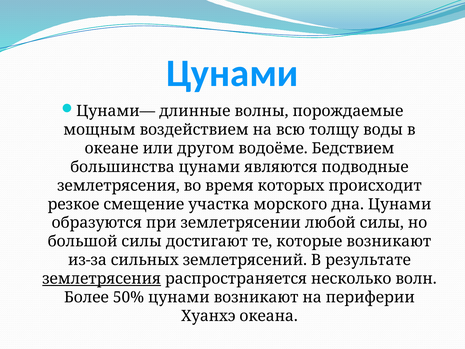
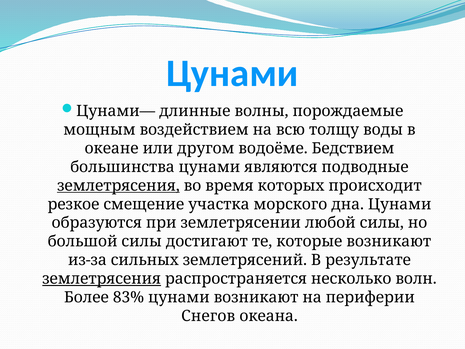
землетрясения underline: none -> present (118, 185)
50%: 50% -> 83% (128, 297)
Хуанхэ: Хуанхэ -> Снегов (208, 316)
